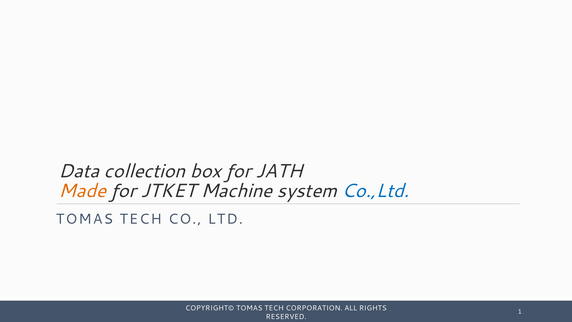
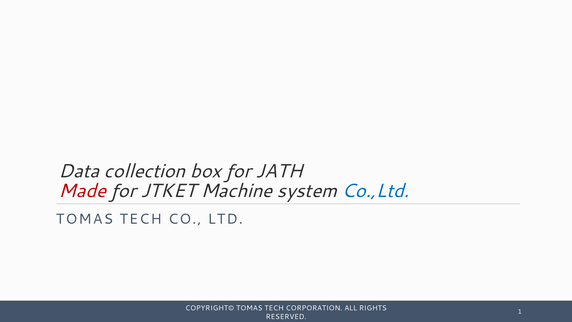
Made colour: orange -> red (82, 191)
